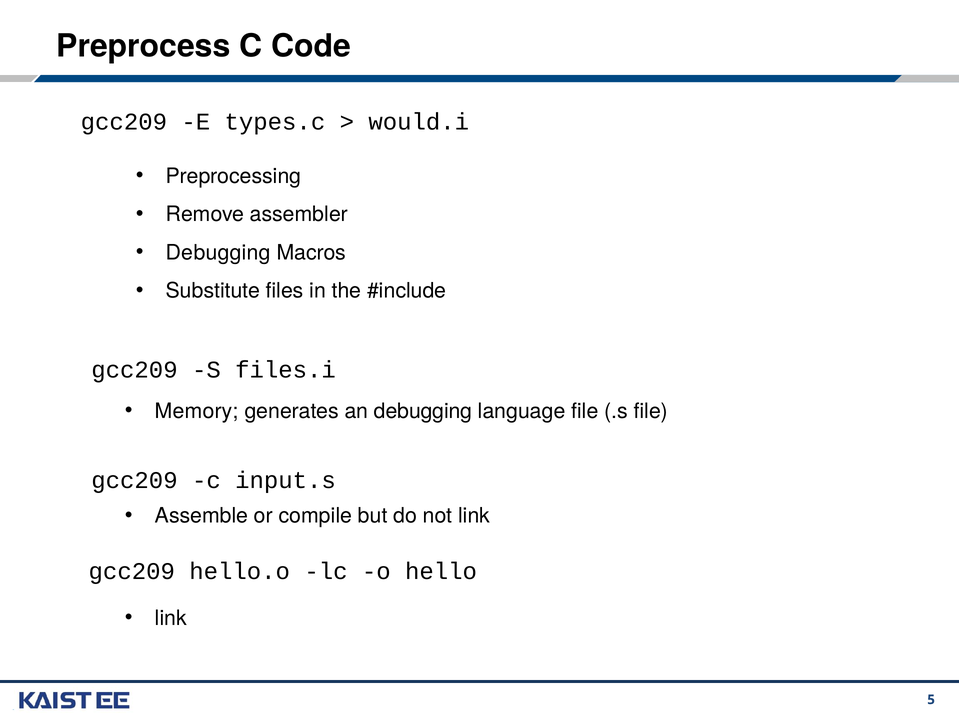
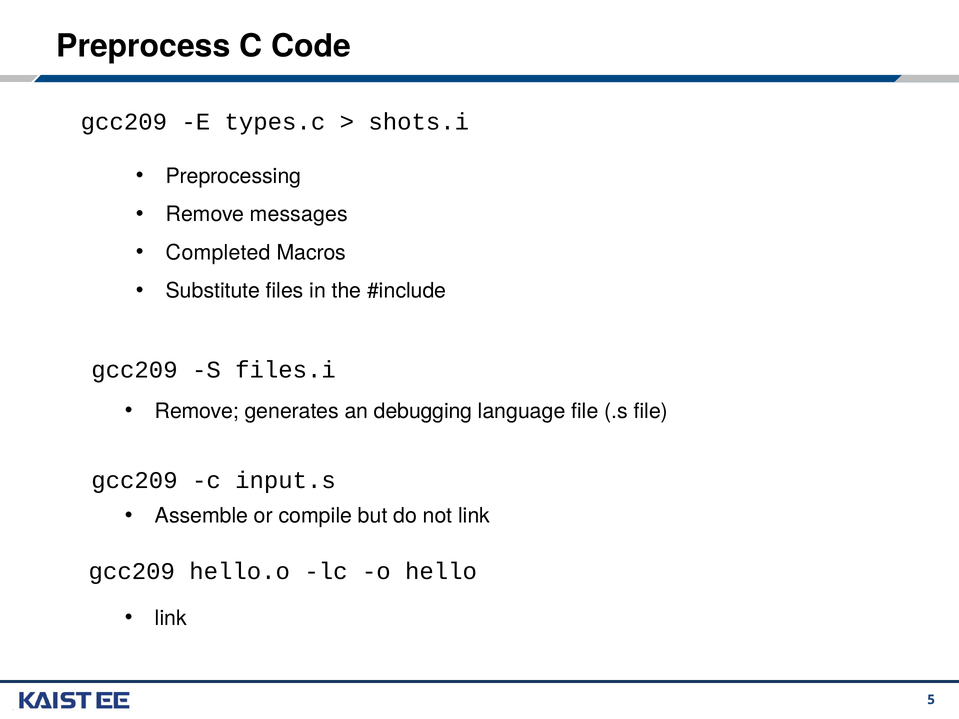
would.i: would.i -> shots.i (419, 122)
assembler: assembler -> messages (299, 214)
Debugging: Debugging -> Completed (218, 253)
Memory: Memory -> Remove (197, 411)
